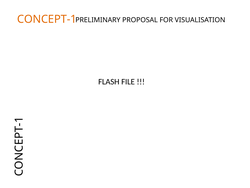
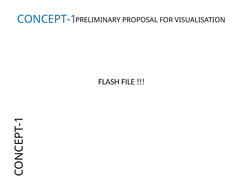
CONCEPT-1 colour: orange -> blue (47, 19)
